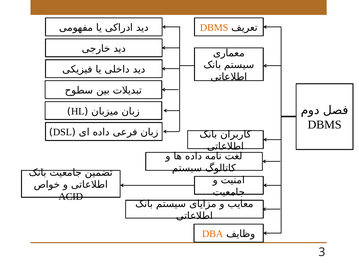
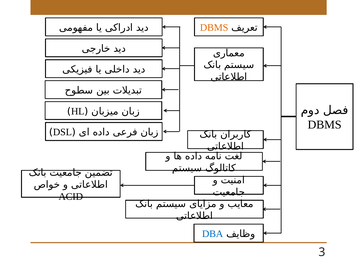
DBA colour: orange -> blue (213, 234)
